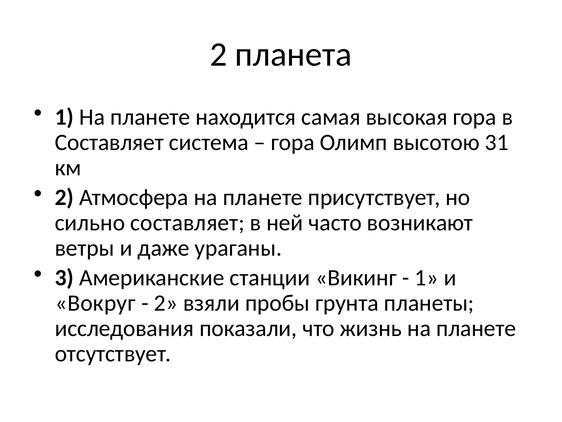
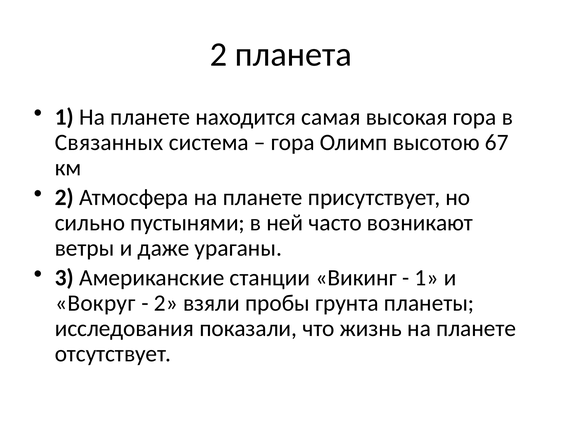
Составляет: Составляет -> Связанных (109, 142)
31: 31 -> 67 (497, 142)
сильно составляет: составляет -> пустынями (188, 222)
